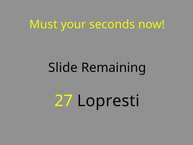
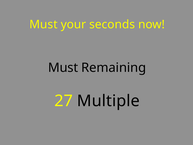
Slide: Slide -> Must (63, 68)
Lopresti: Lopresti -> Multiple (108, 101)
